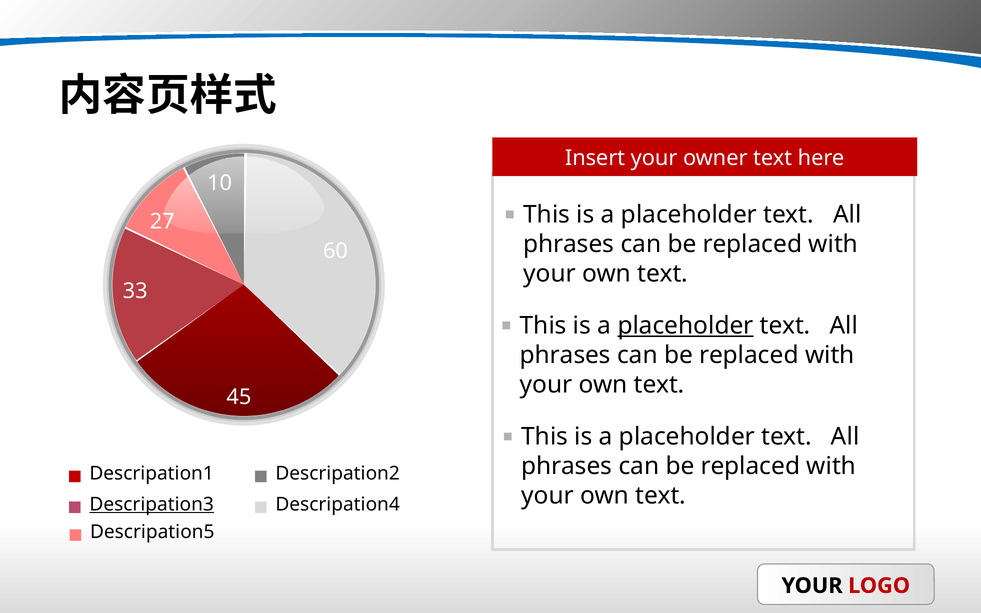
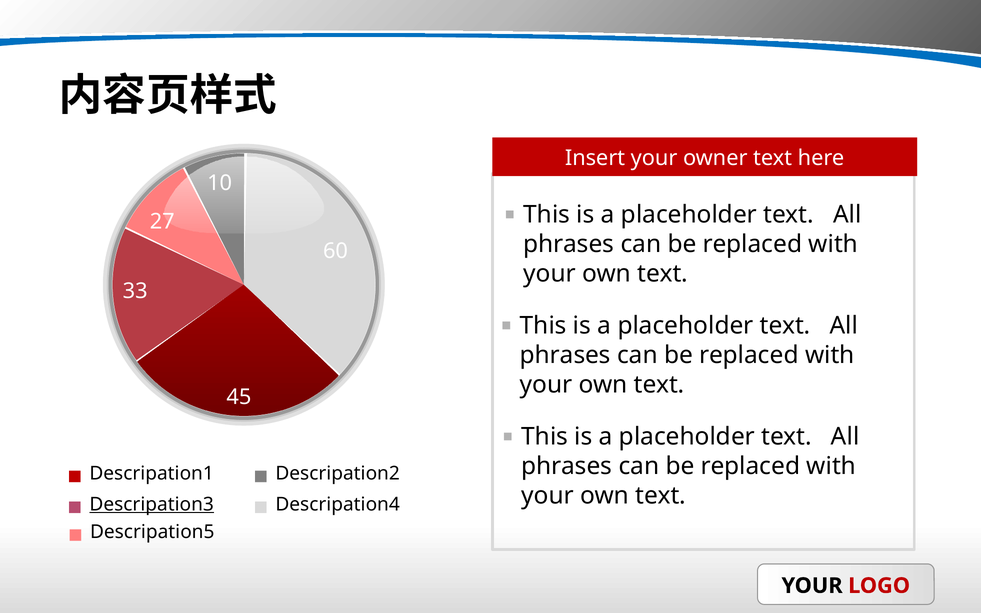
placeholder underline: present -> none (686, 326)
